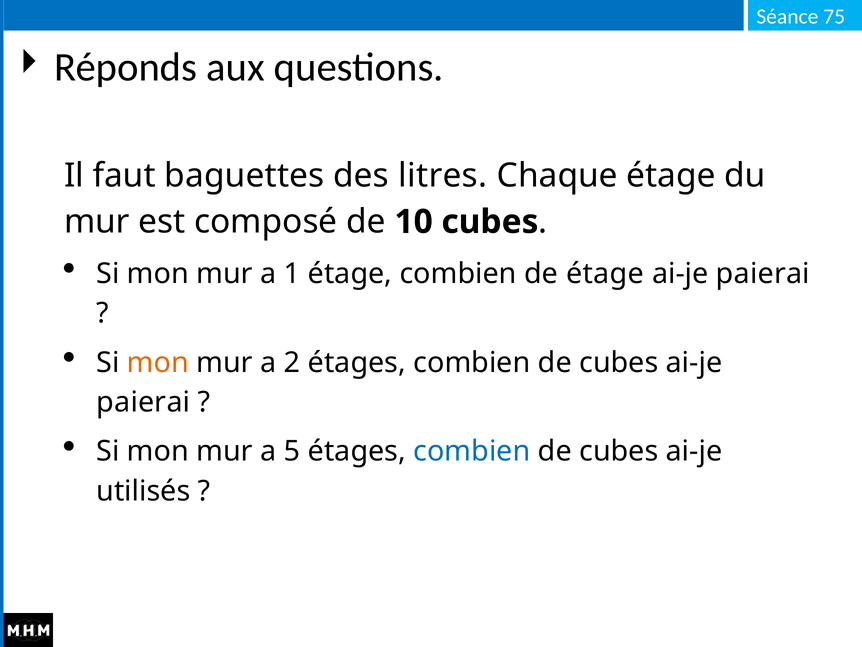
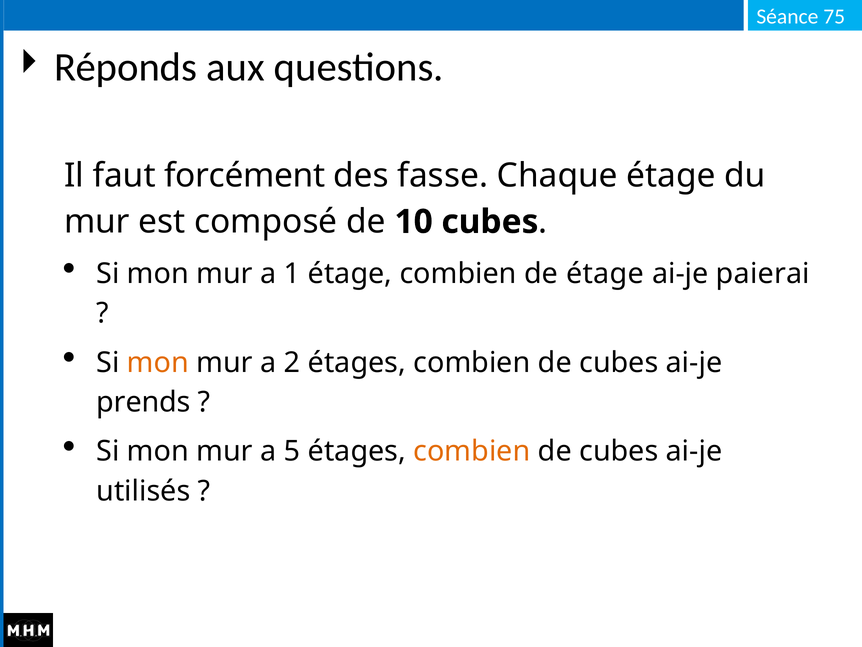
baguettes: baguettes -> forcément (245, 175)
litres: litres -> fasse (443, 175)
paierai: paierai -> prends (143, 402)
combien colour: blue -> orange (472, 451)
